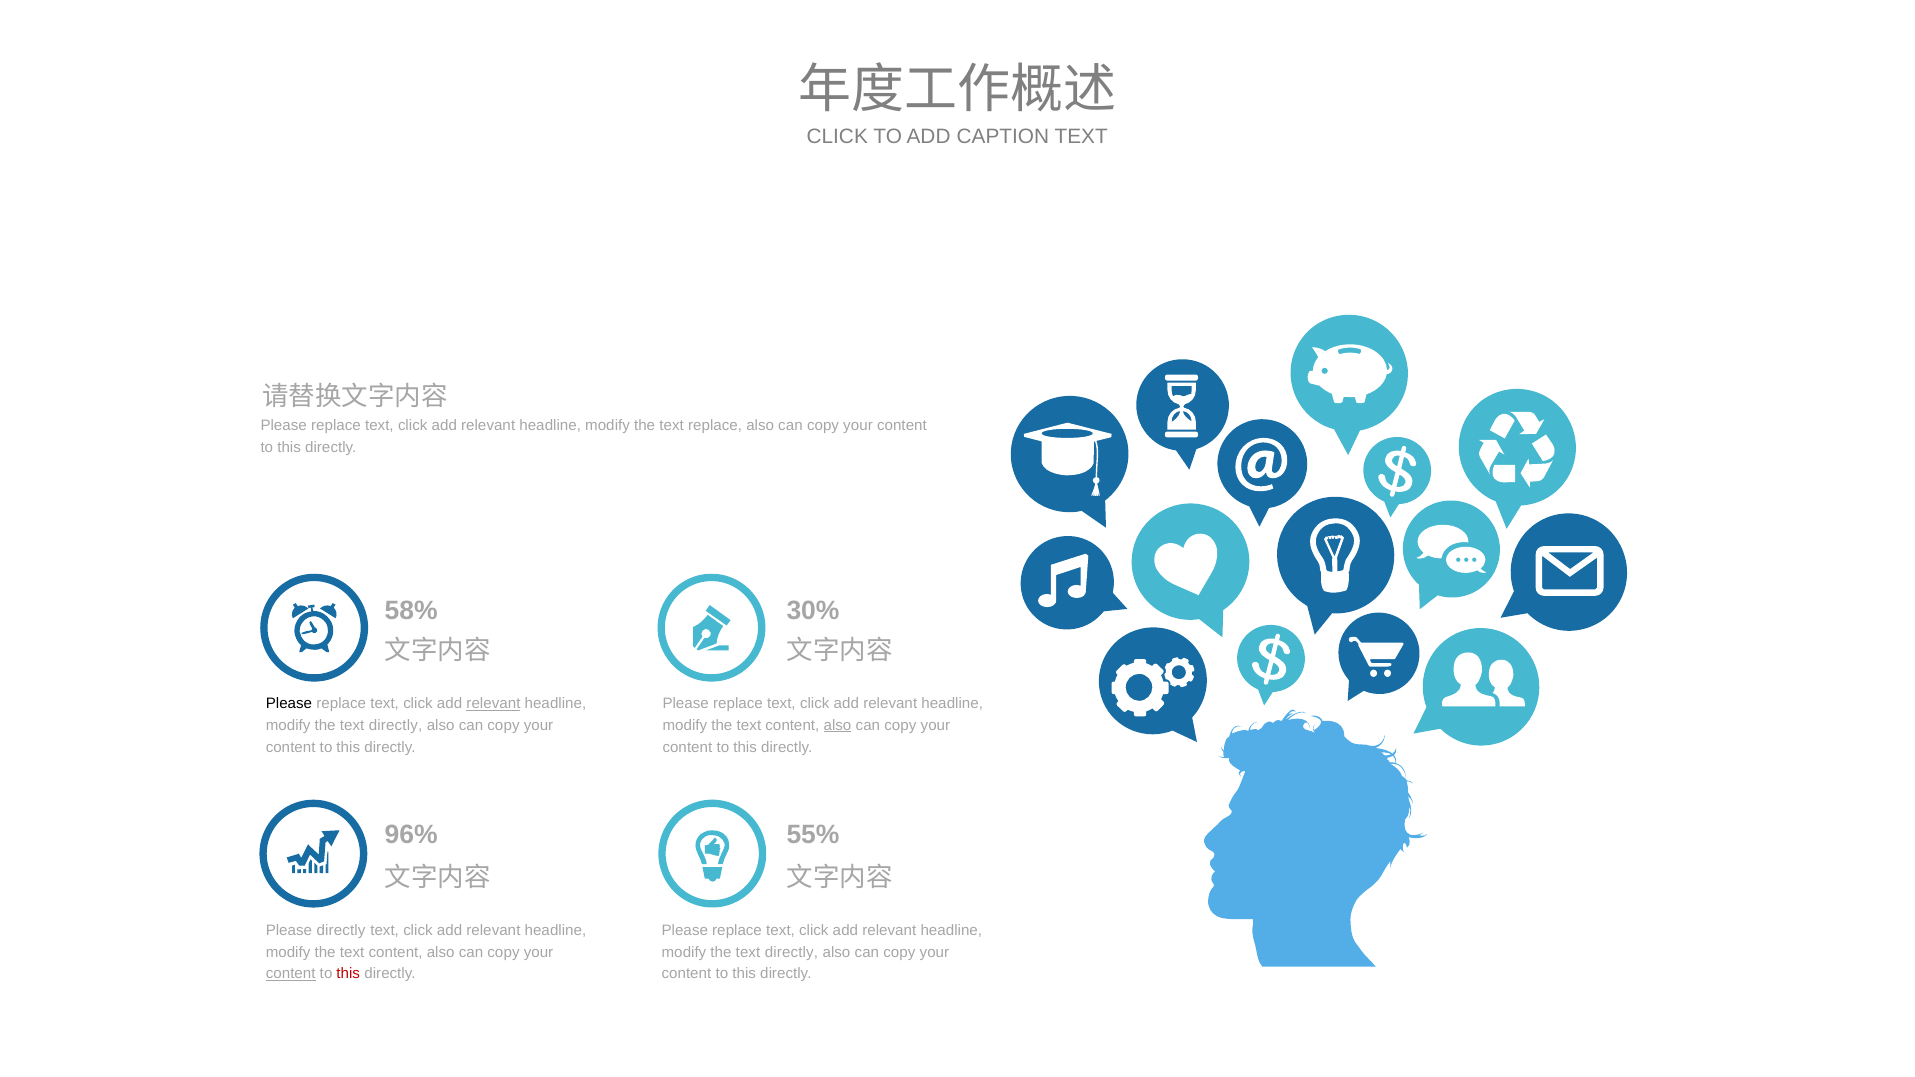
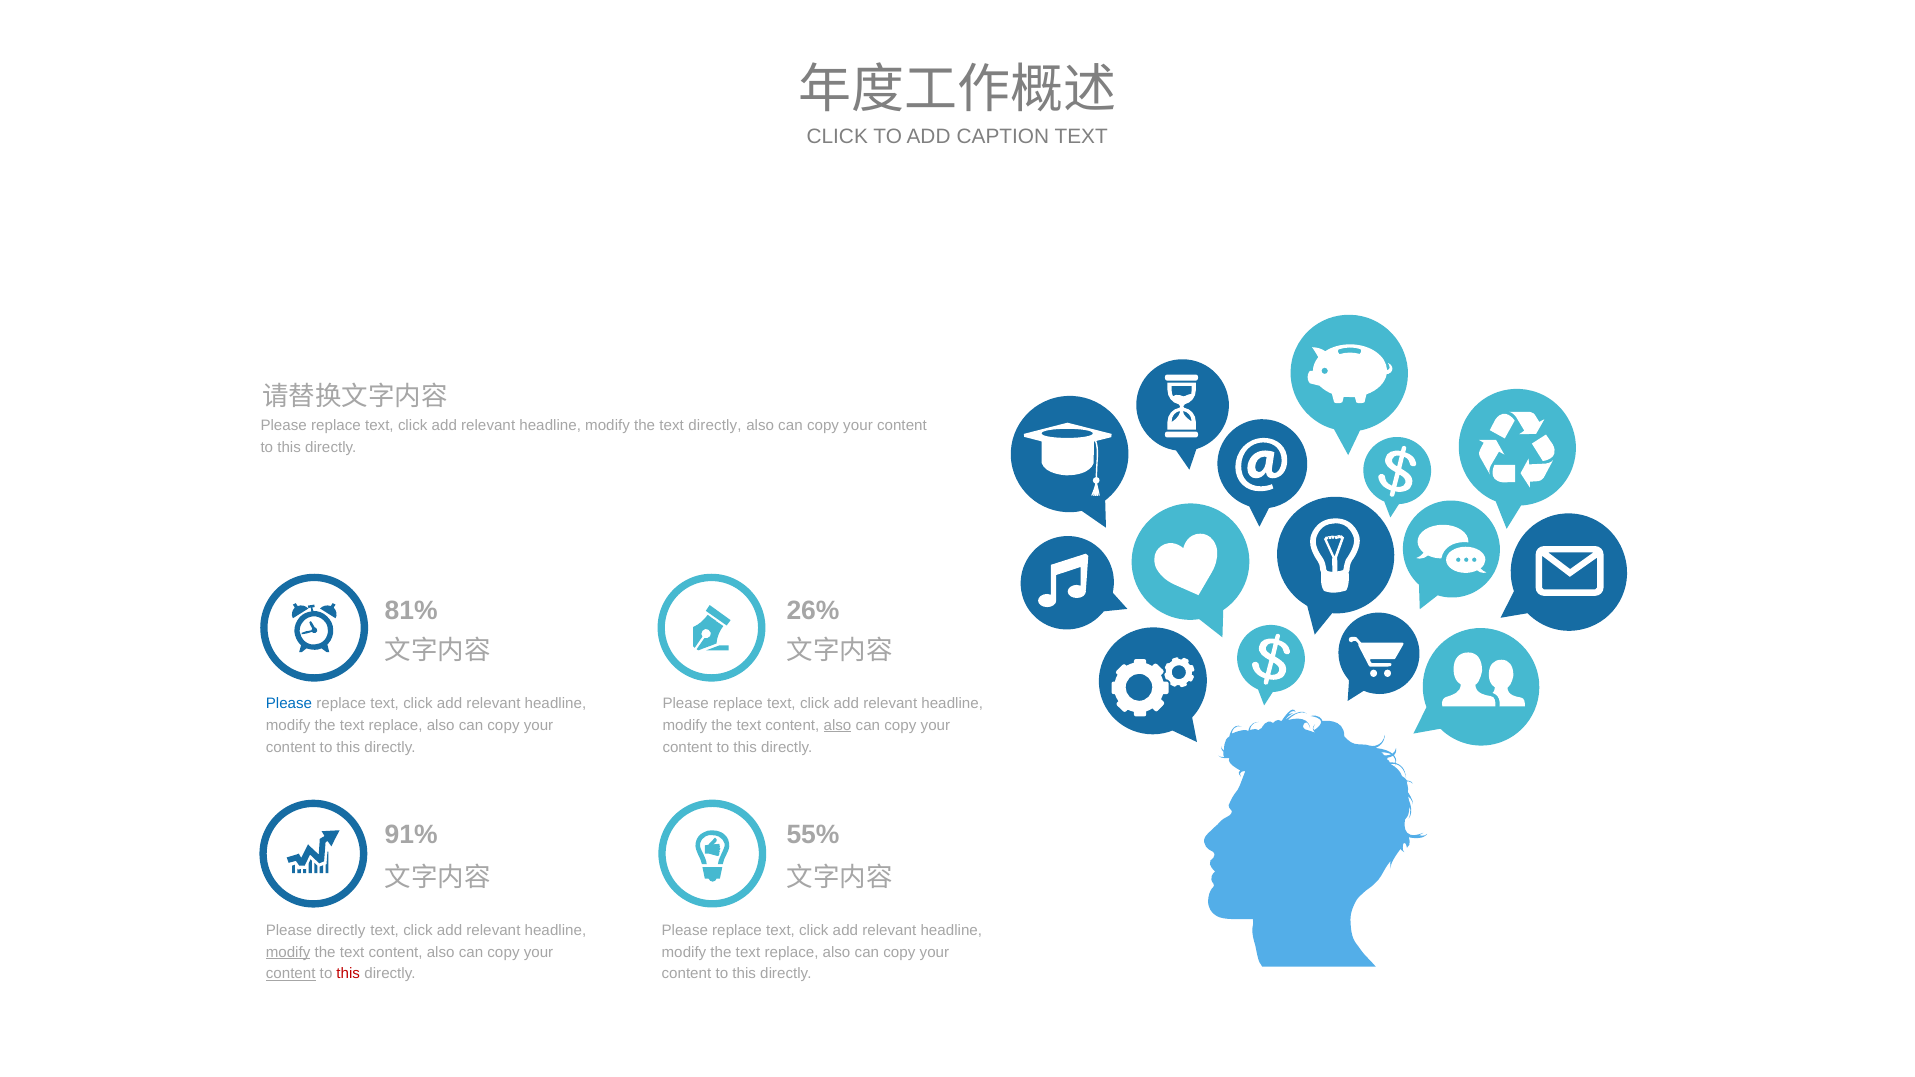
text replace: replace -> directly (715, 426)
58%: 58% -> 81% (411, 610)
30%: 30% -> 26% (813, 610)
Please colour: black -> blue (289, 704)
relevant underline: present -> none (493, 704)
directly: directly -> replace (396, 725)
96%: 96% -> 91% (411, 835)
modify underline: none -> present (288, 952)
directly: directly -> replace (791, 952)
